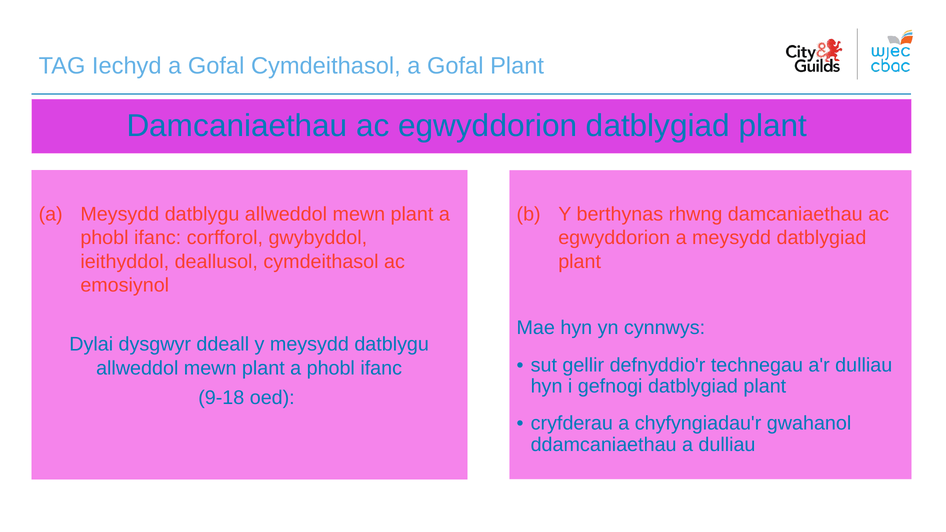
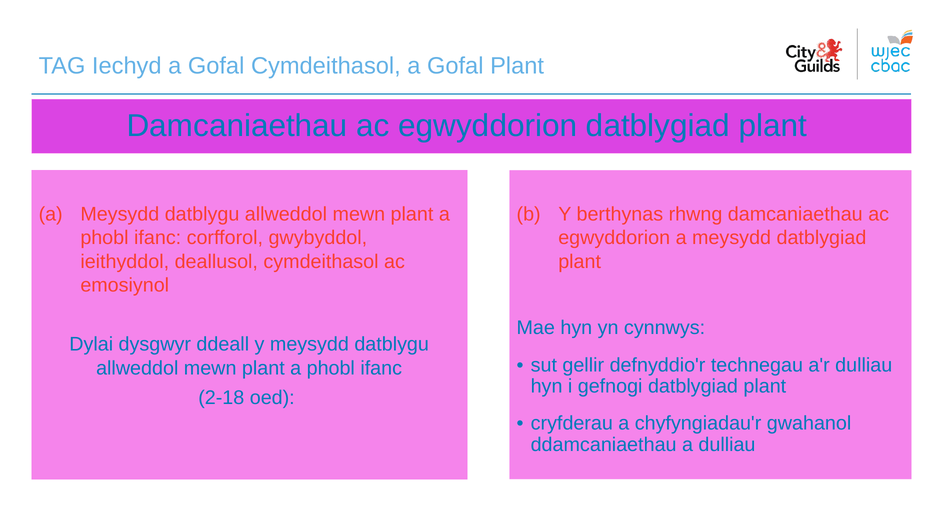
9-18: 9-18 -> 2-18 (221, 398)
